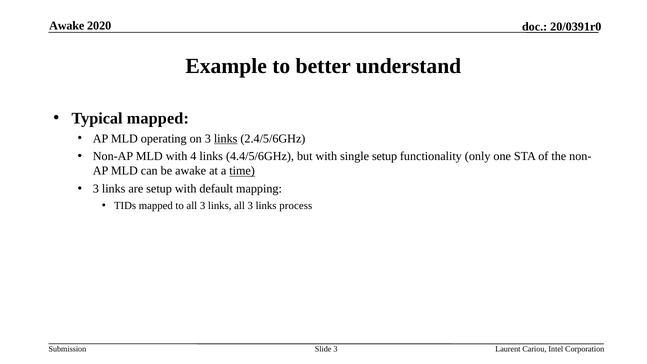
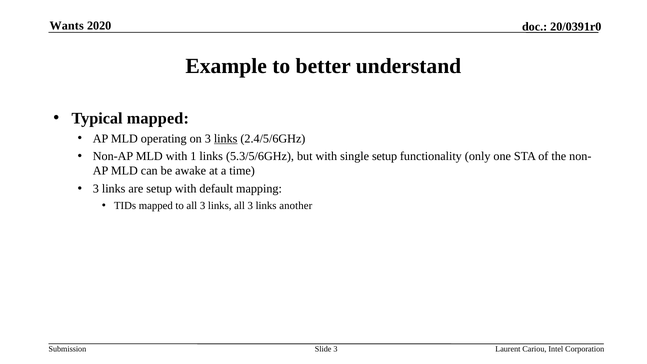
Awake: Awake -> Wants (67, 26)
4: 4 -> 1 (193, 156)
4.4/5/6GHz: 4.4/5/6GHz -> 5.3/5/6GHz (260, 156)
time underline: present -> none (242, 171)
process: process -> another (296, 206)
